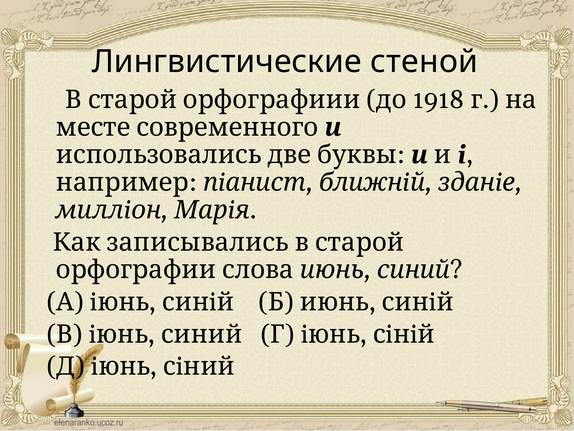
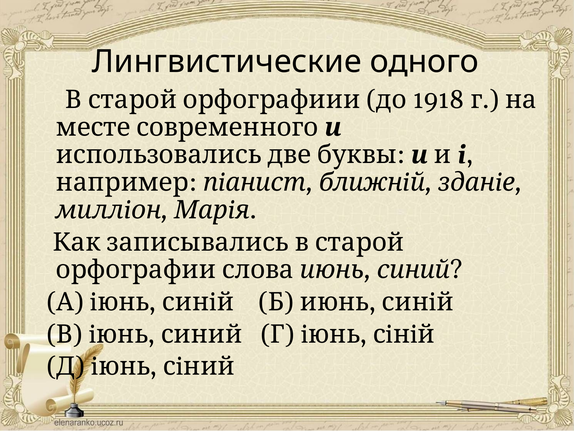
стеной: стеной -> одного (424, 61)
